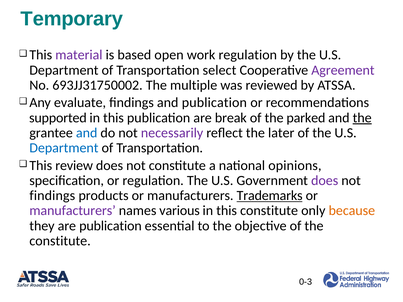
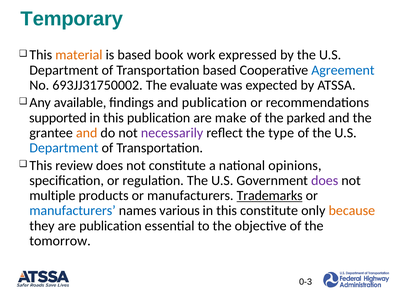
material colour: purple -> orange (79, 55)
open: open -> book (169, 55)
work regulation: regulation -> expressed (248, 55)
Transportation select: select -> based (220, 70)
Agreement colour: purple -> blue (343, 70)
multiple: multiple -> evaluate (194, 85)
reviewed: reviewed -> expected (272, 85)
evaluate: evaluate -> available (80, 103)
break: break -> make (231, 118)
the underline: present -> none (362, 118)
and colour: blue -> orange (87, 133)
later: later -> type (281, 133)
findings: findings -> multiple (52, 196)
manufacturers colour: purple -> blue (73, 211)
constitute: constitute -> tomorrow (60, 241)
